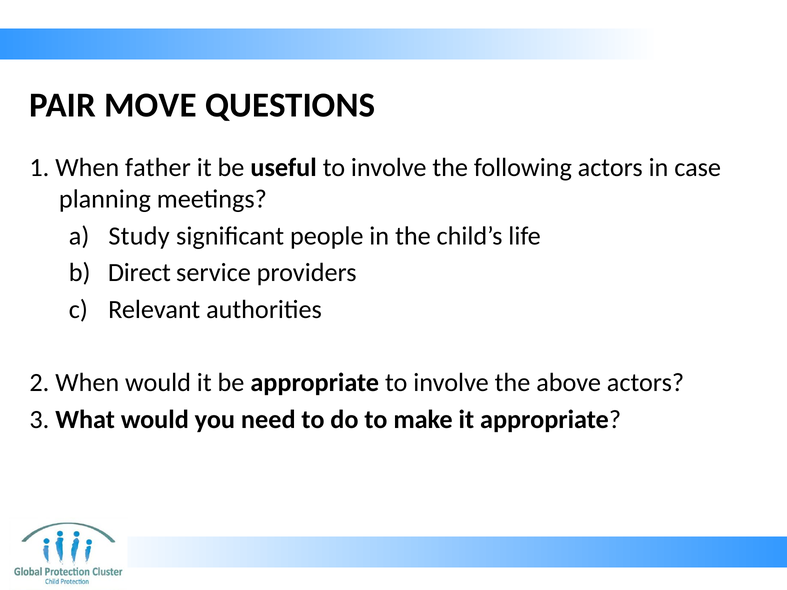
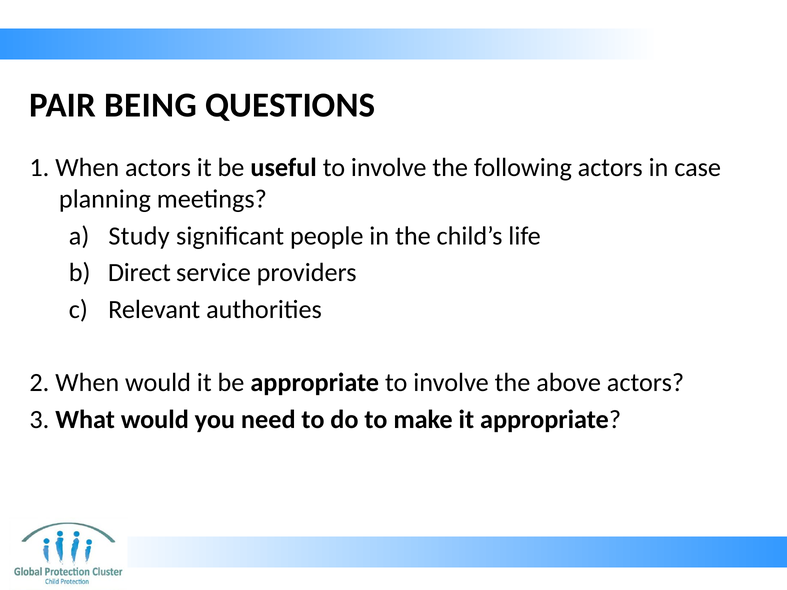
MOVE: MOVE -> BEING (151, 105)
When father: father -> actors (158, 168)
